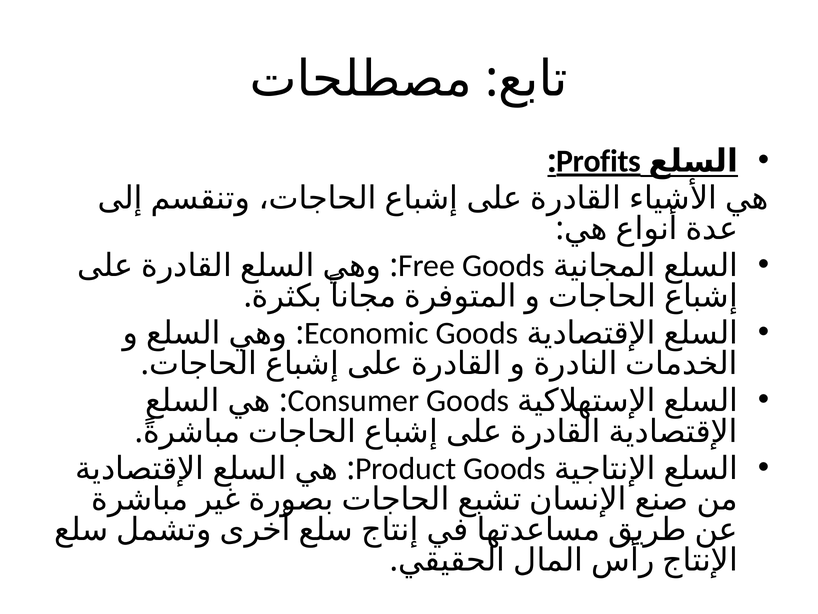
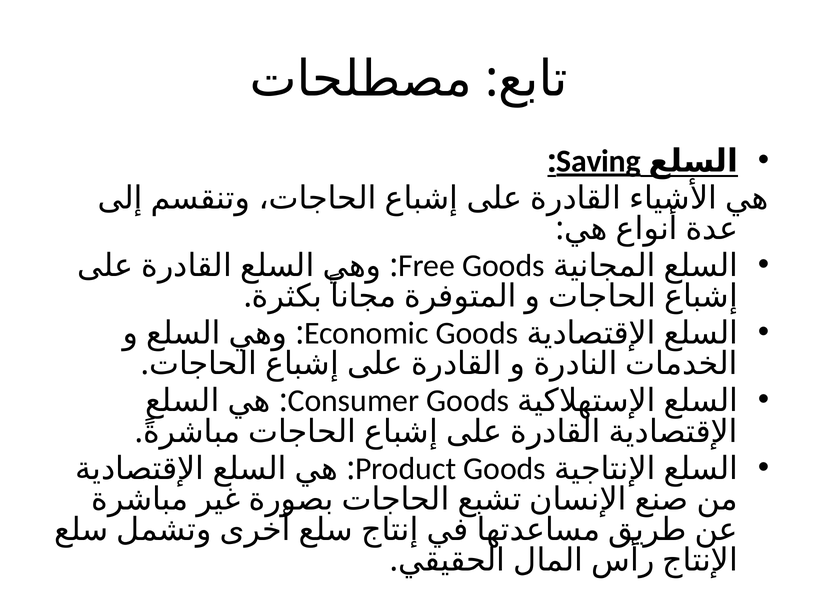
Profits: Profits -> Saving (599, 161)
